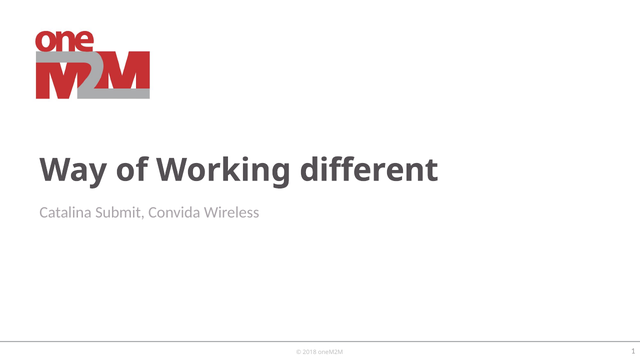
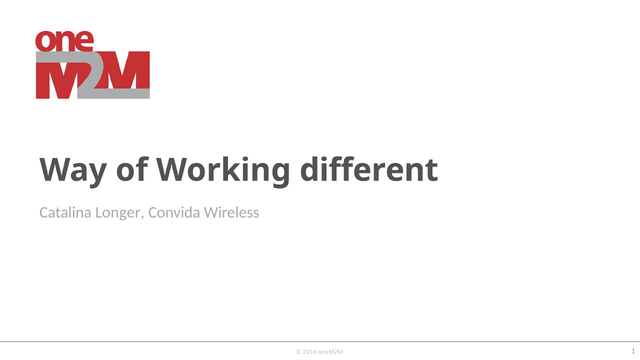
Submit: Submit -> Longer (120, 212)
